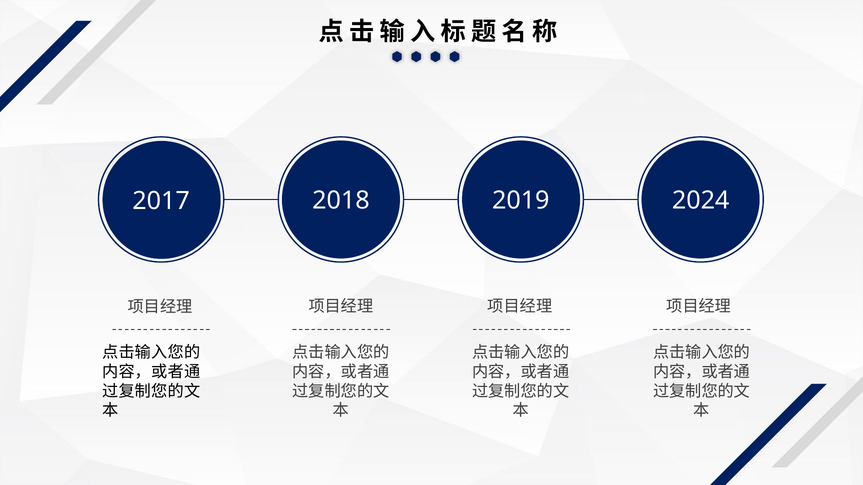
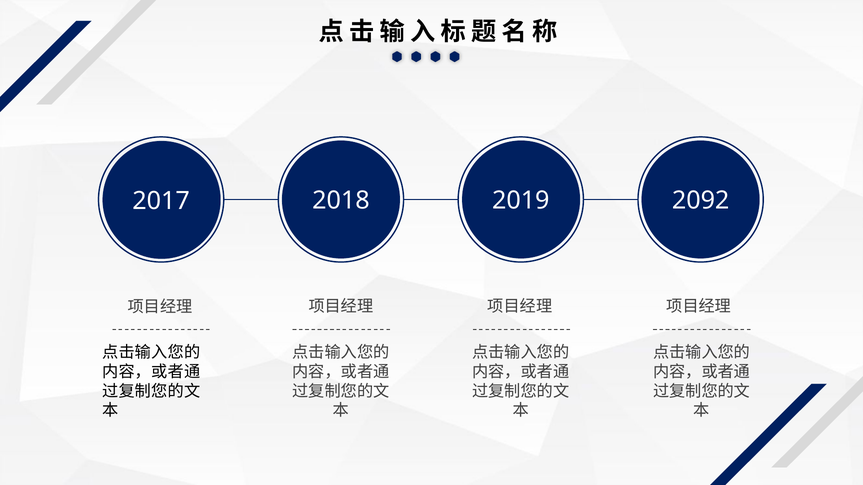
2024: 2024 -> 2092 (701, 201)
